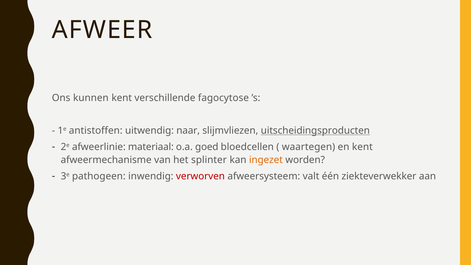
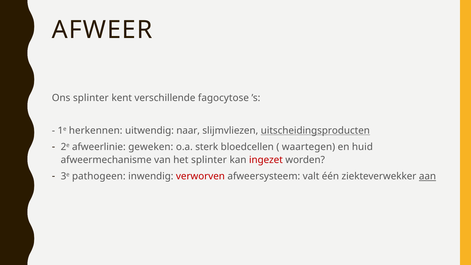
Ons kunnen: kunnen -> splinter (91, 98)
antistoffen: antistoffen -> herkennen (96, 131)
materiaal: materiaal -> geweken (151, 147)
goed: goed -> sterk (207, 147)
en kent: kent -> huid (362, 147)
ingezet colour: orange -> red (266, 160)
aan underline: none -> present (428, 176)
